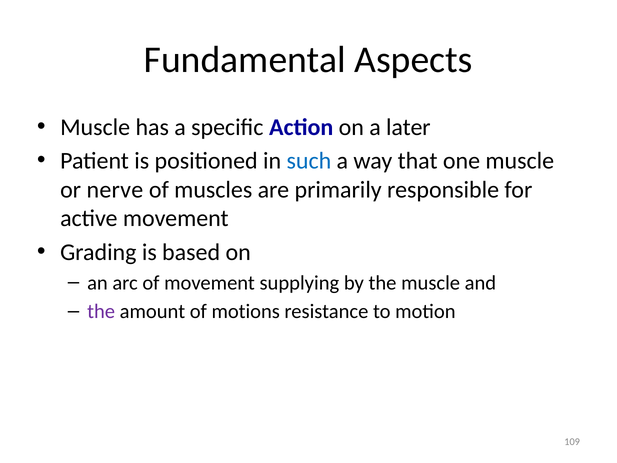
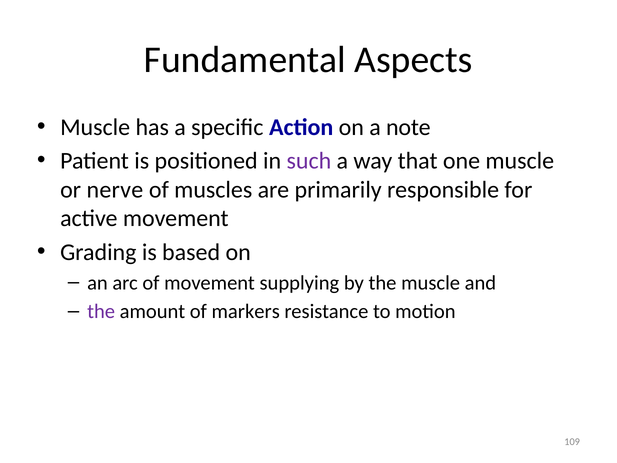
later: later -> note (408, 127)
such colour: blue -> purple (309, 161)
motions: motions -> markers (246, 311)
